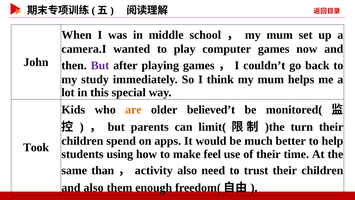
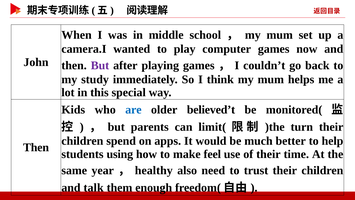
are colour: orange -> blue (133, 110)
Took: Took -> Then (36, 147)
than: than -> year (103, 170)
activity: activity -> healthy (154, 170)
and also: also -> talk (94, 187)
